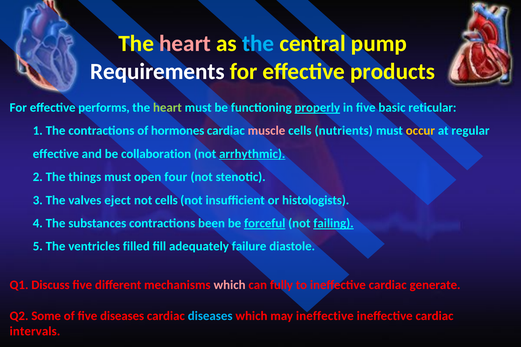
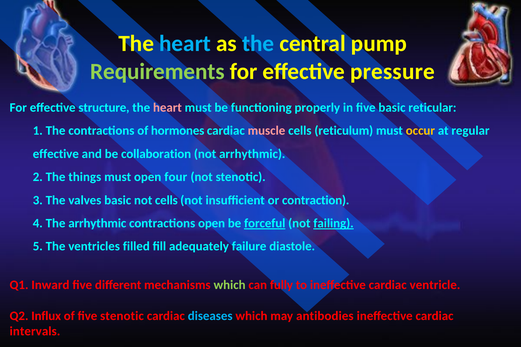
heart colour: pink -> light blue (185, 44)
Requirements colour: white -> light green (157, 71)
products: products -> pressure (393, 71)
performs: performs -> structure (104, 108)
heart colour: light green -> pink (167, 108)
properly underline: present -> none (317, 108)
nutrients: nutrients -> reticulum (344, 131)
arrhythmic underline: present -> none (252, 154)
valves eject: eject -> basic (118, 200)
histologists: histologists -> contraction (316, 200)
The substances: substances -> arrhythmic (97, 223)
contractions been: been -> open (212, 223)
Discuss: Discuss -> Inward (50, 285)
which colour: pink -> light green (230, 285)
generate: generate -> ventricle (435, 285)
Some: Some -> Influx (46, 316)
five diseases: diseases -> stenotic (122, 316)
may ineffective: ineffective -> antibodies (325, 316)
